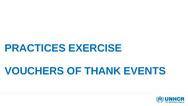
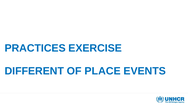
VOUCHERS: VOUCHERS -> DIFFERENT (34, 71)
THANK: THANK -> PLACE (103, 71)
